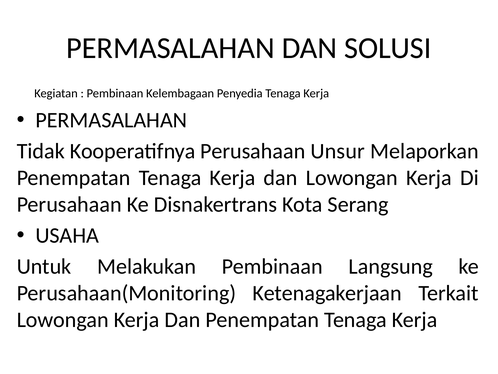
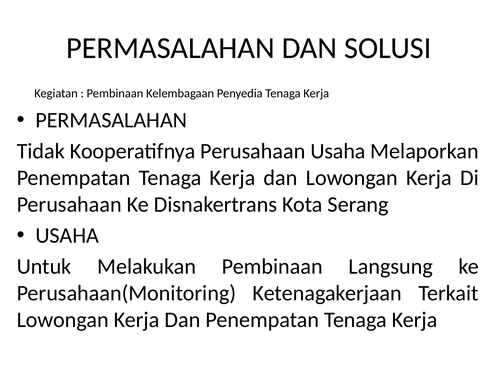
Perusahaan Unsur: Unsur -> Usaha (338, 151)
